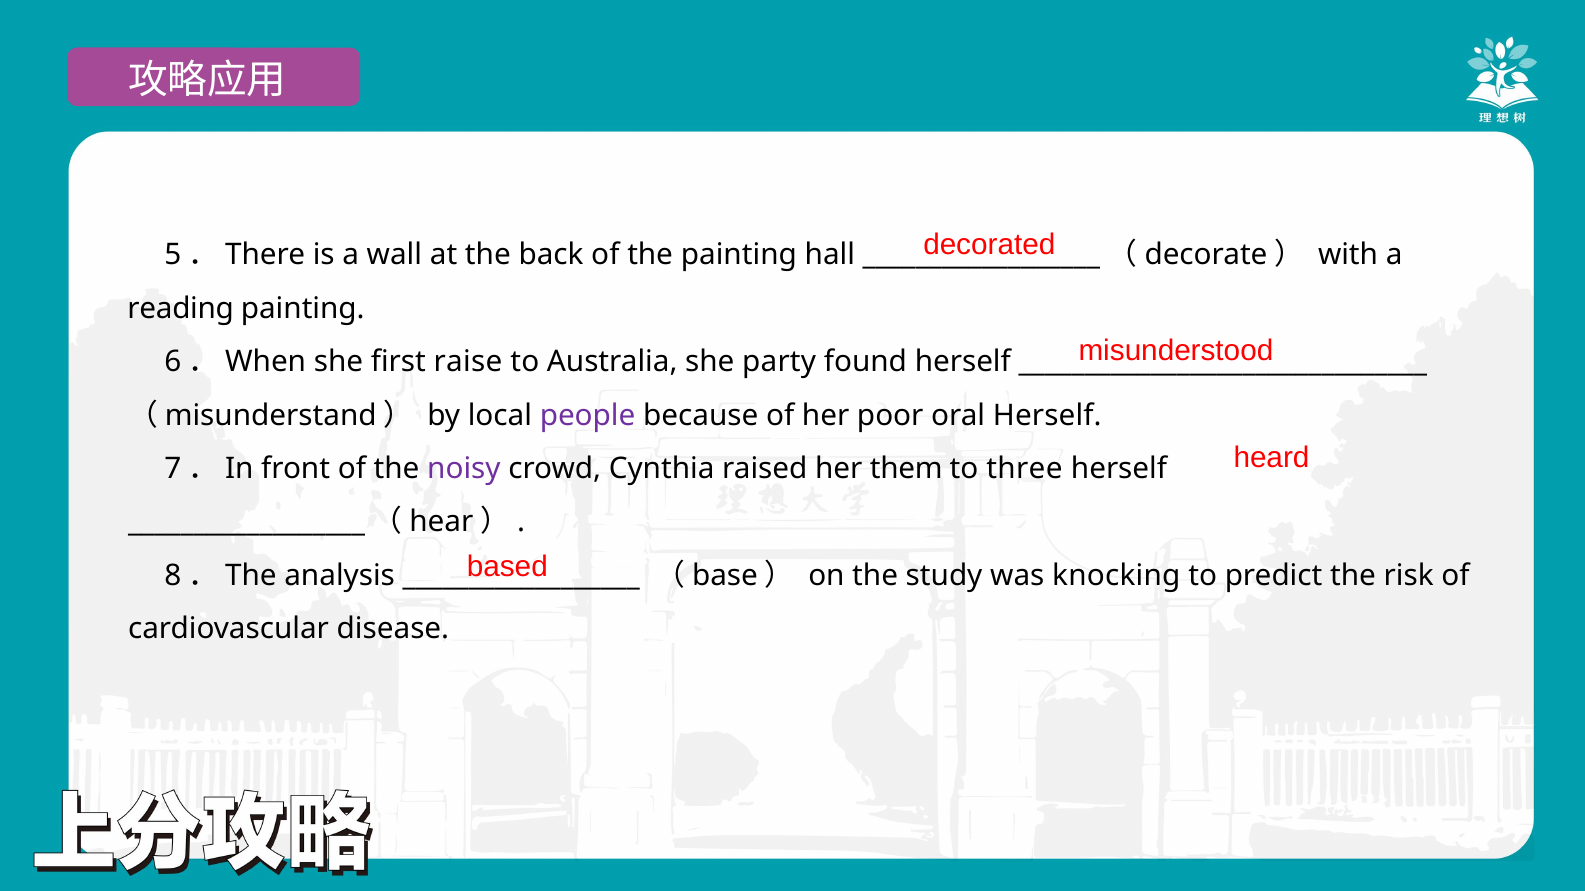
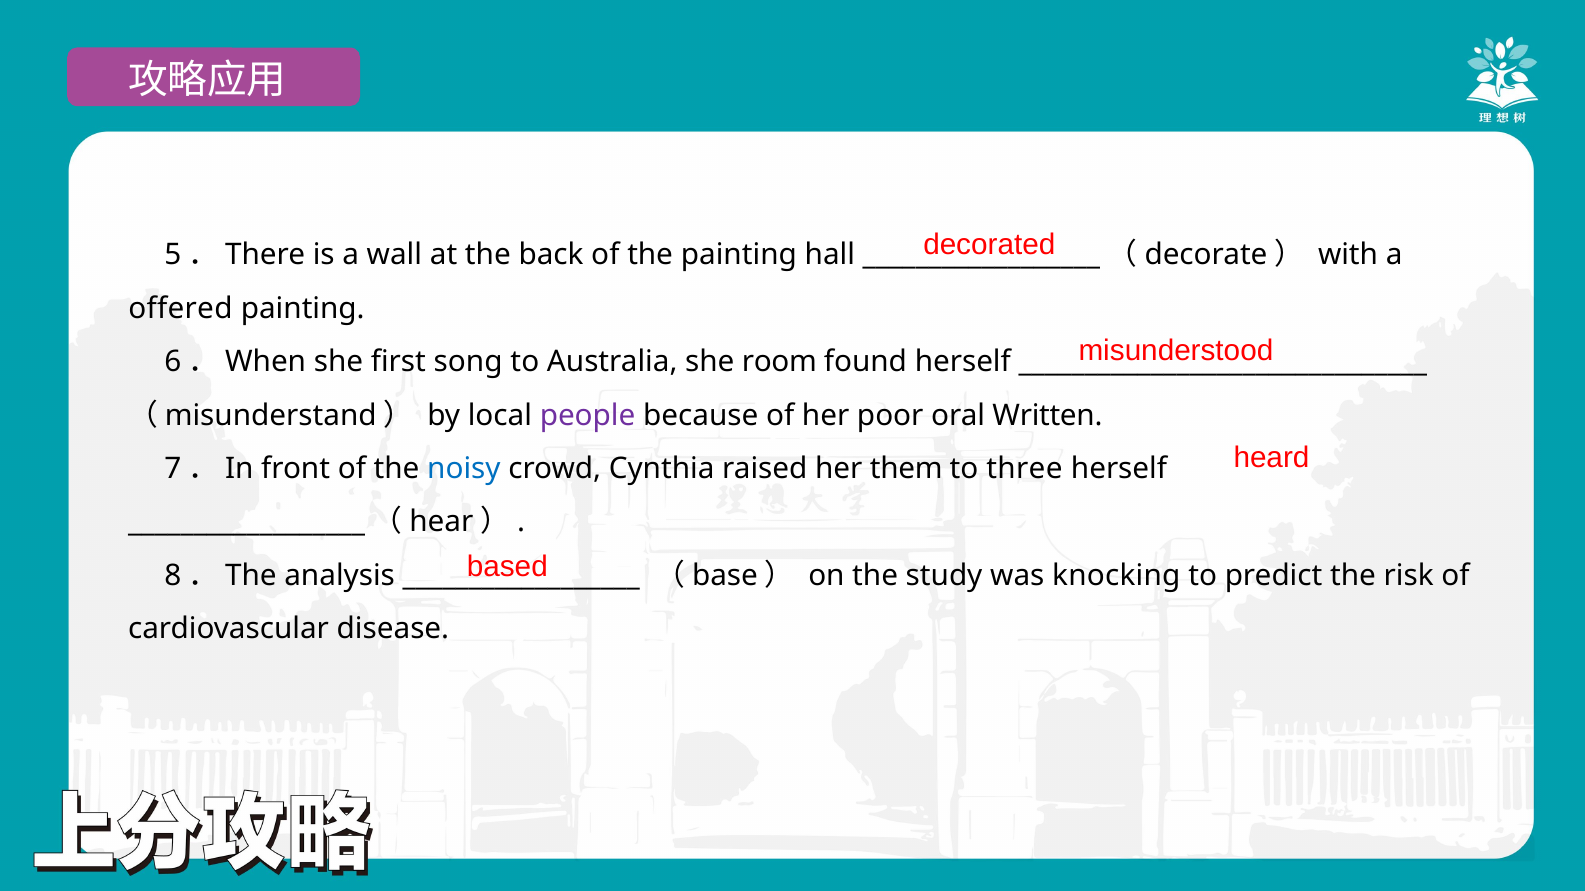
reading: reading -> offered (180, 309)
raise: raise -> song (468, 362)
party: party -> room (779, 362)
oral Herself: Herself -> Written (1047, 416)
noisy colour: purple -> blue (464, 469)
